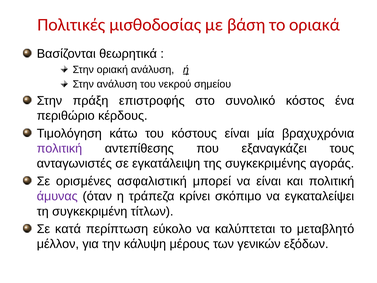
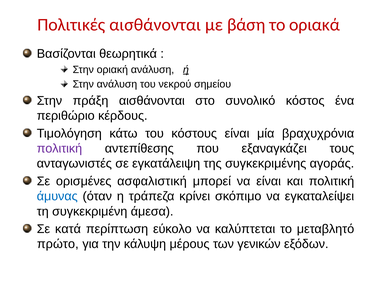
Πολιτικές μισθοδοσίας: μισθοδοσίας -> αισθάνονται (155, 25)
πράξη επιστροφής: επιστροφής -> αισθάνονται (152, 101)
άμυνας colour: purple -> blue (57, 196)
τίτλων: τίτλων -> άμεσα (152, 211)
μέλλον: μέλλον -> πρώτο (58, 244)
